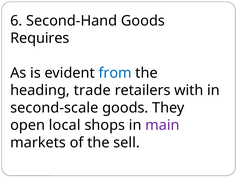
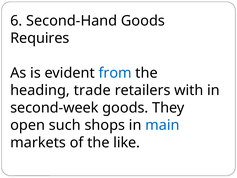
second-scale: second-scale -> second-week (54, 108)
local: local -> such (65, 125)
main colour: purple -> blue (162, 125)
sell: sell -> like (127, 142)
